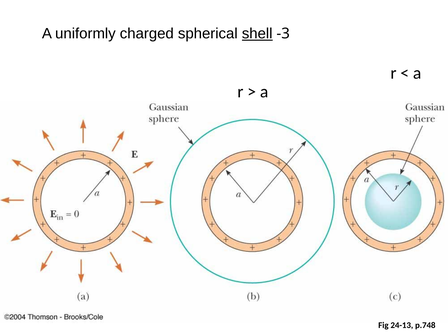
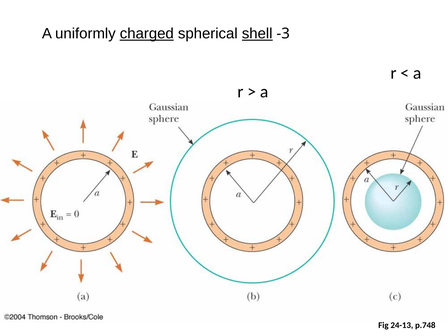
charged underline: none -> present (147, 34)
